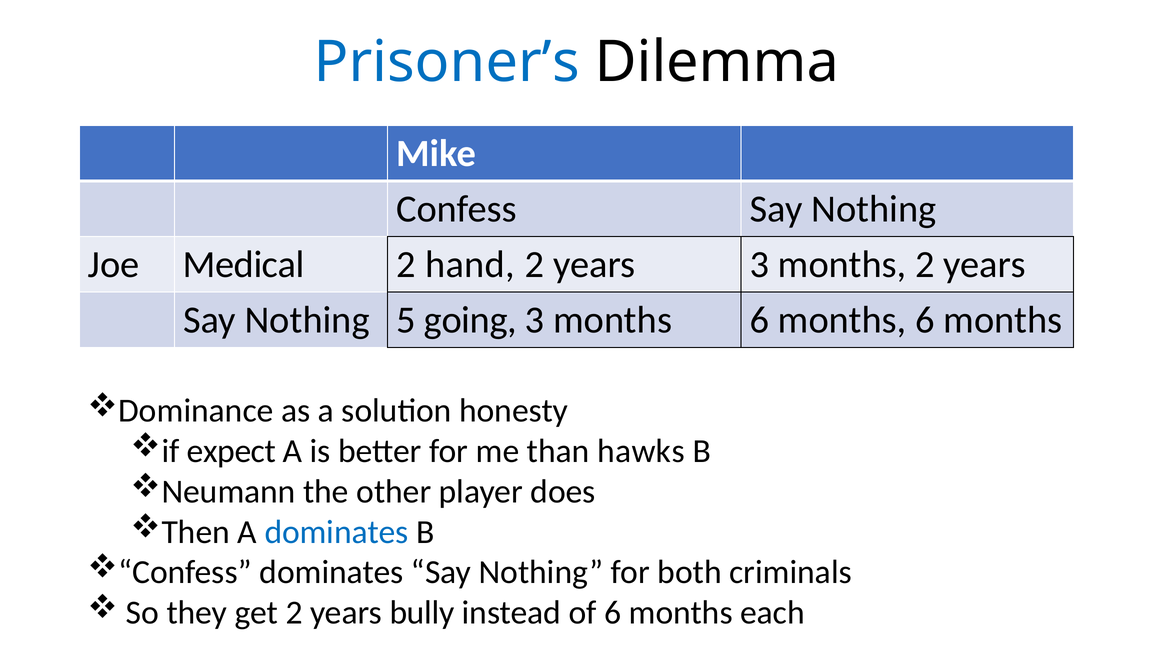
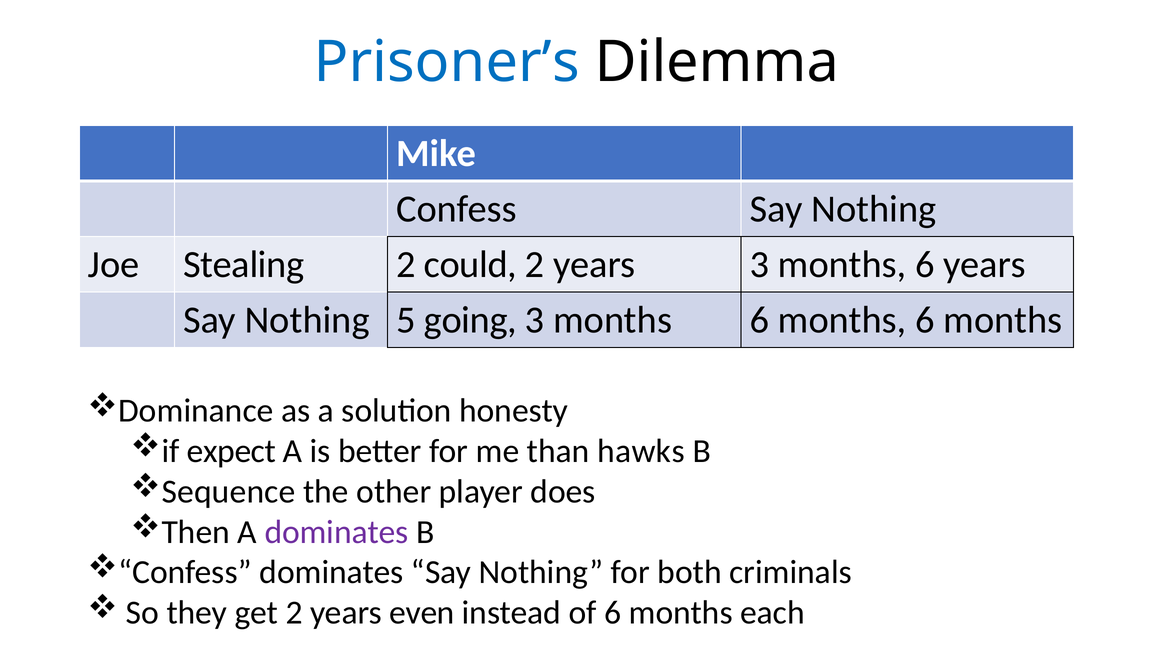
Medical: Medical -> Stealing (244, 265)
hand: hand -> could (470, 265)
years 3 months 2: 2 -> 6 (925, 265)
Neumann: Neumann -> Sequence (229, 492)
dominates colour: blue -> purple (337, 532)
bully: bully -> even (422, 613)
